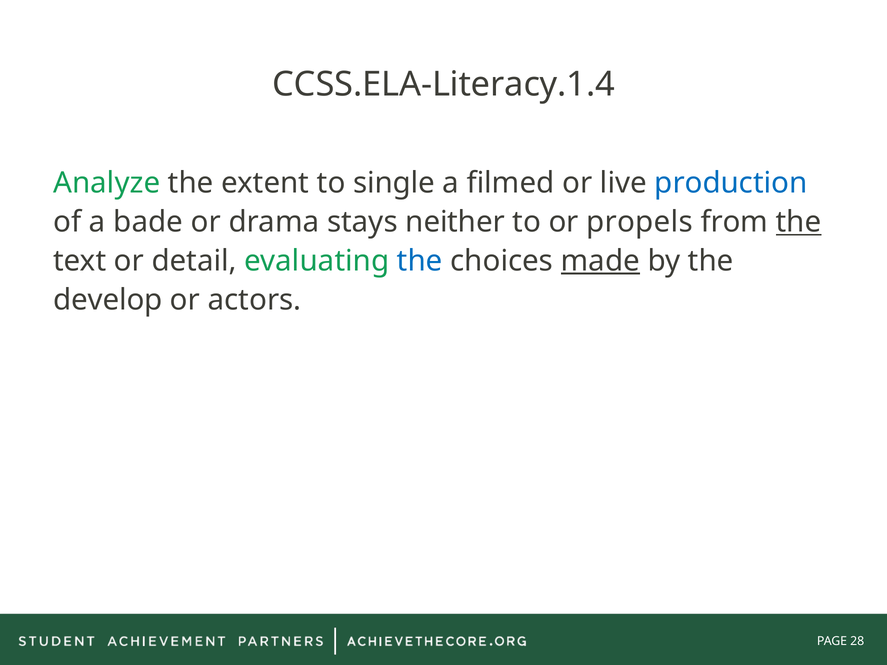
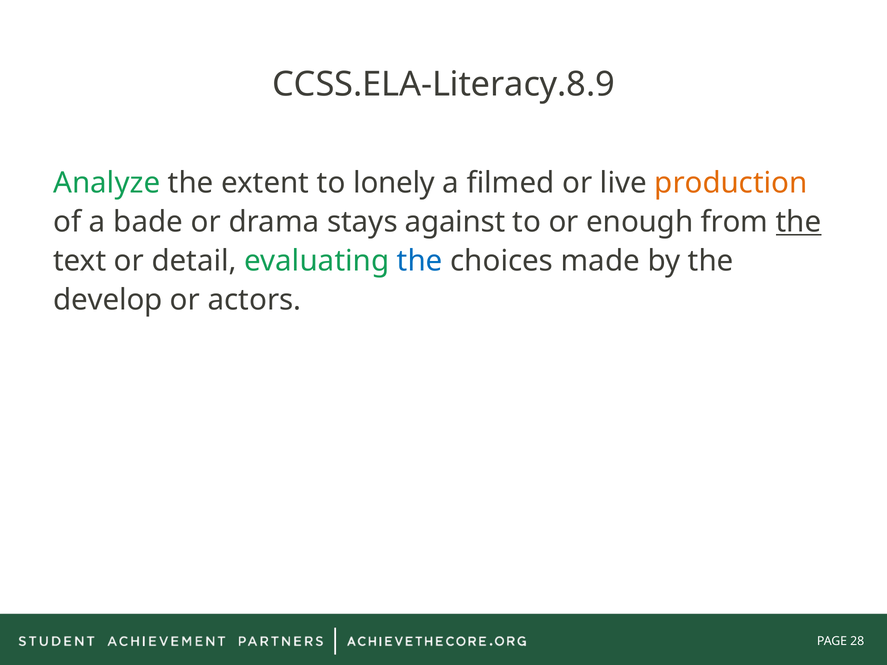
CCSS.ELA-Literacy.1.4: CCSS.ELA-Literacy.1.4 -> CCSS.ELA-Literacy.8.9 (444, 84)
single: single -> lonely (394, 183)
production colour: blue -> orange (731, 183)
neither: neither -> against (455, 222)
propels: propels -> enough (640, 222)
made underline: present -> none (600, 261)
